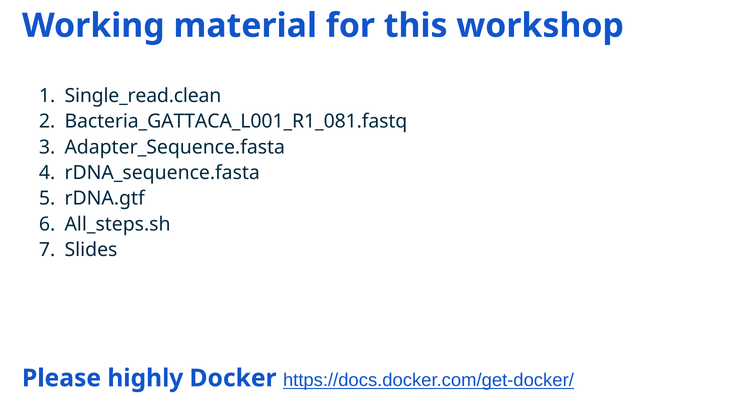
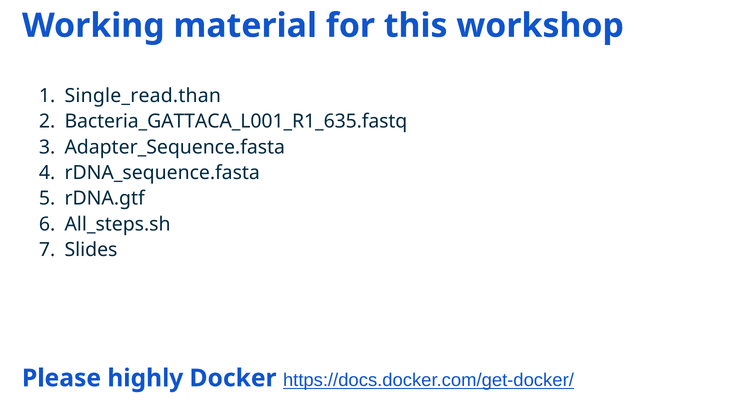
Single_read.clean: Single_read.clean -> Single_read.than (143, 96)
Bacteria_GATTACA_L001_R1_081.fastq: Bacteria_GATTACA_L001_R1_081.fastq -> Bacteria_GATTACA_L001_R1_635.fastq (236, 122)
